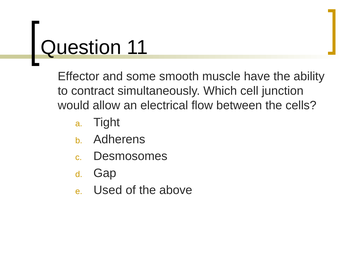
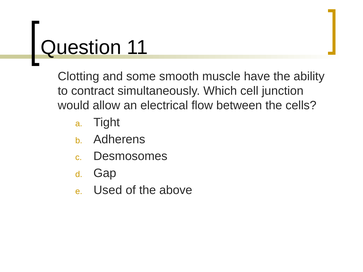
Effector: Effector -> Clotting (78, 76)
